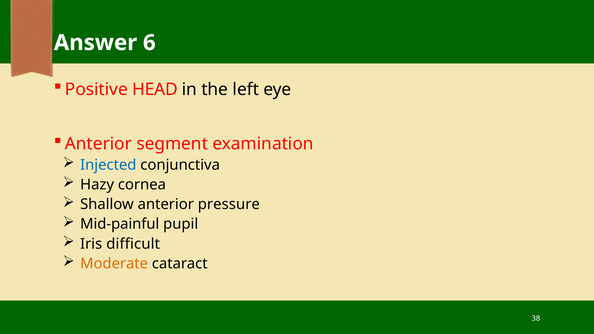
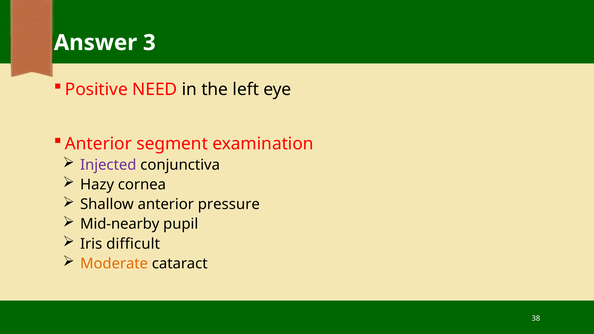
6: 6 -> 3 (149, 43)
HEAD: HEAD -> NEED (155, 89)
Injected colour: blue -> purple (108, 165)
Mid-painful: Mid-painful -> Mid-nearby (120, 224)
